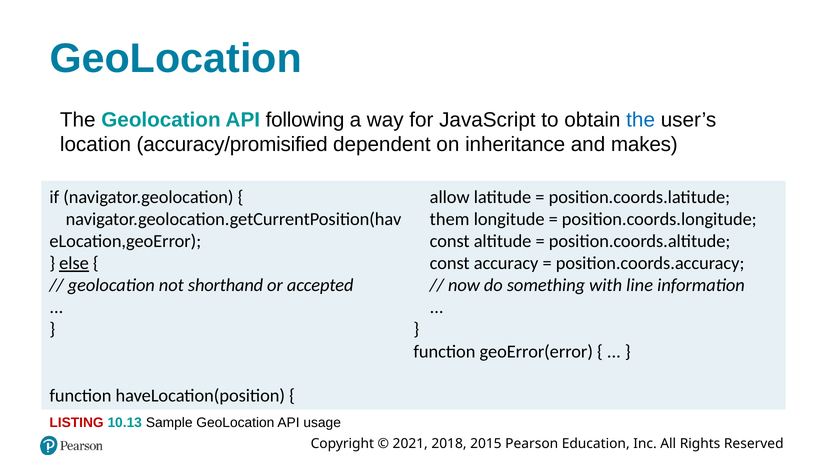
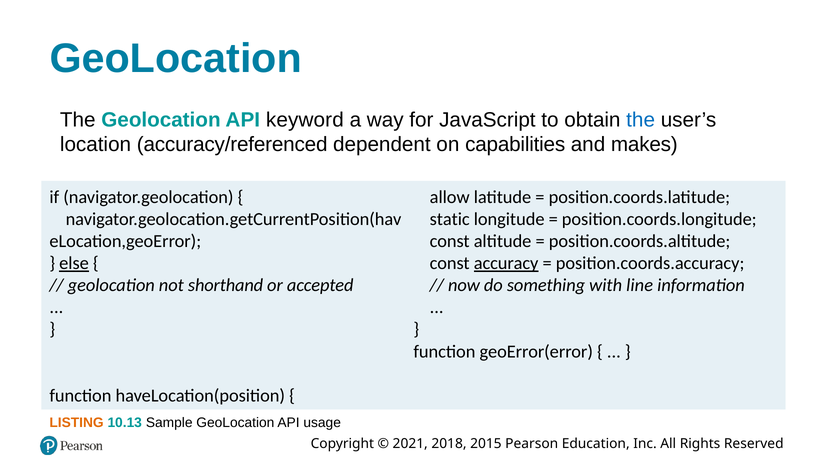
following: following -> keyword (305, 120)
accuracy/promisified: accuracy/promisified -> accuracy/referenced (232, 145)
inheritance: inheritance -> capabilities (515, 145)
them: them -> static (450, 219)
accuracy underline: none -> present (506, 263)
LISTING colour: red -> orange (77, 423)
